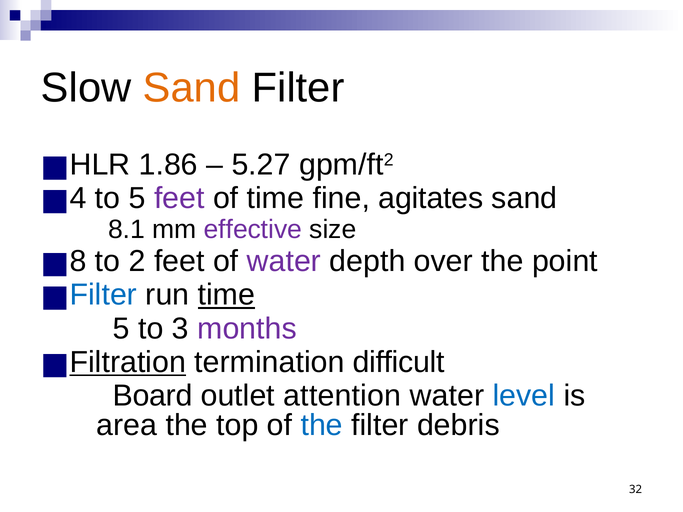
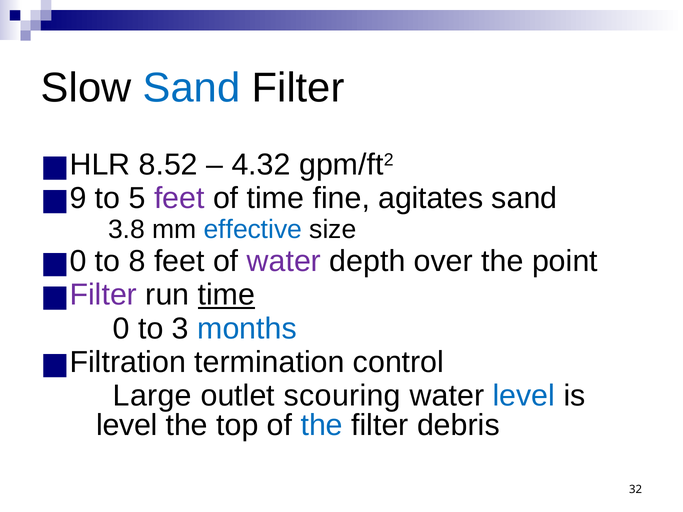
Sand colour: orange -> blue (192, 88)
1.86: 1.86 -> 8.52 (168, 165)
5.27: 5.27 -> 4.32 (261, 165)
4: 4 -> 9 (78, 198)
8.1: 8.1 -> 3.8 (127, 230)
effective colour: purple -> blue (253, 230)
8: 8 -> 0 (78, 261)
2: 2 -> 8 (137, 261)
Filter colour: blue -> purple (103, 295)
5: 5 -> 0 (121, 329)
months colour: purple -> blue (247, 329)
Filtration underline: present -> none (128, 362)
difficult: difficult -> control (399, 362)
Board: Board -> Large (152, 396)
attention: attention -> scouring (342, 396)
area: area -> level (127, 425)
